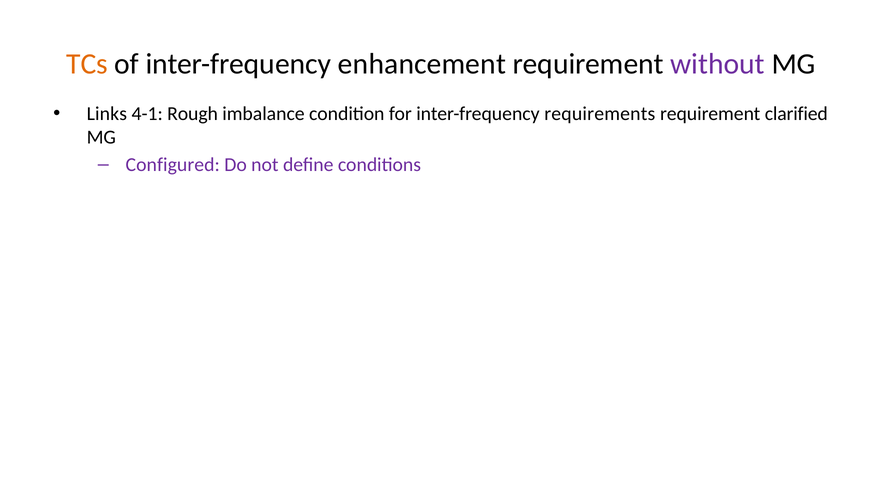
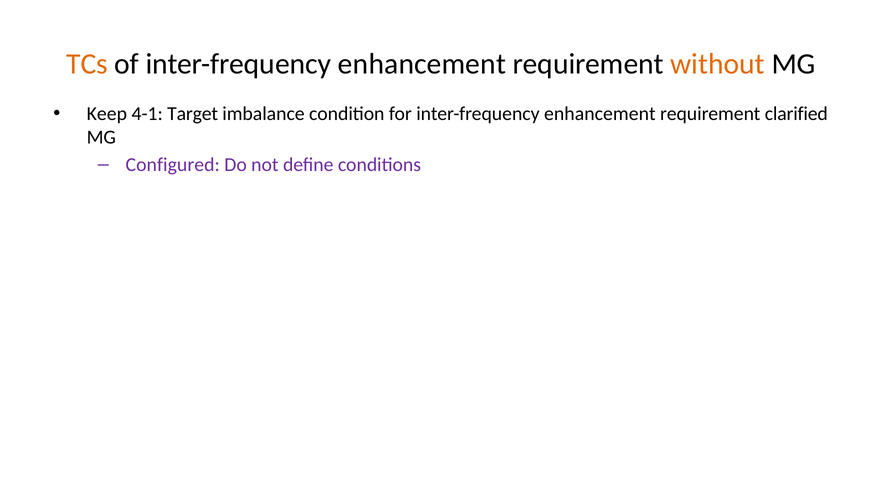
without colour: purple -> orange (718, 64)
Links: Links -> Keep (107, 114)
Rough: Rough -> Target (193, 114)
for inter-frequency requirements: requirements -> enhancement (600, 114)
